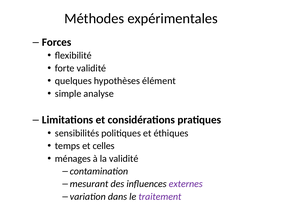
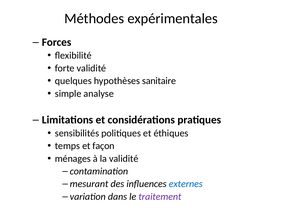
élément: élément -> sanitaire (159, 81)
celles: celles -> façon (104, 146)
externes colour: purple -> blue (186, 184)
